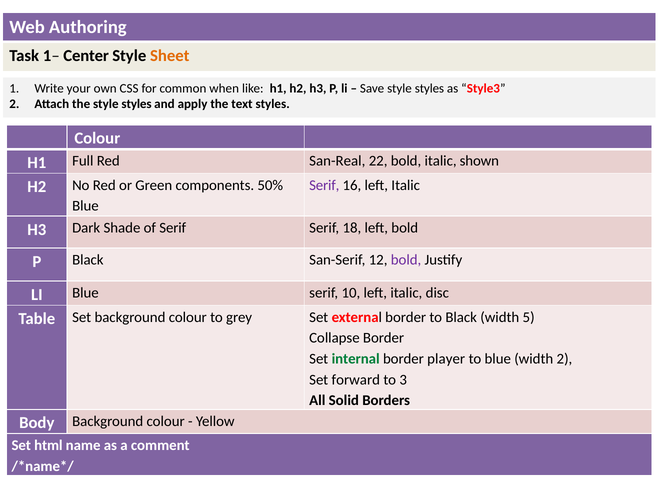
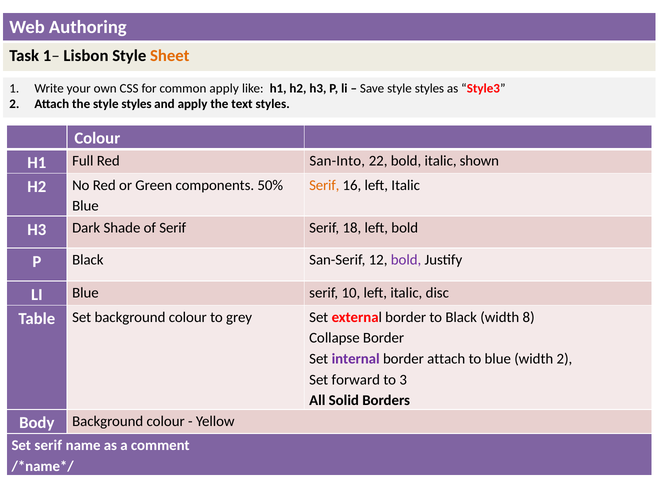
Center: Center -> Lisbon (86, 56)
common when: when -> apply (224, 88)
San-Real: San-Real -> San-Into (337, 161)
Serif colour: purple -> orange (324, 185)
5: 5 -> 8 (529, 318)
internal colour: green -> purple (356, 359)
border player: player -> attach (446, 359)
Set html: html -> serif (48, 446)
